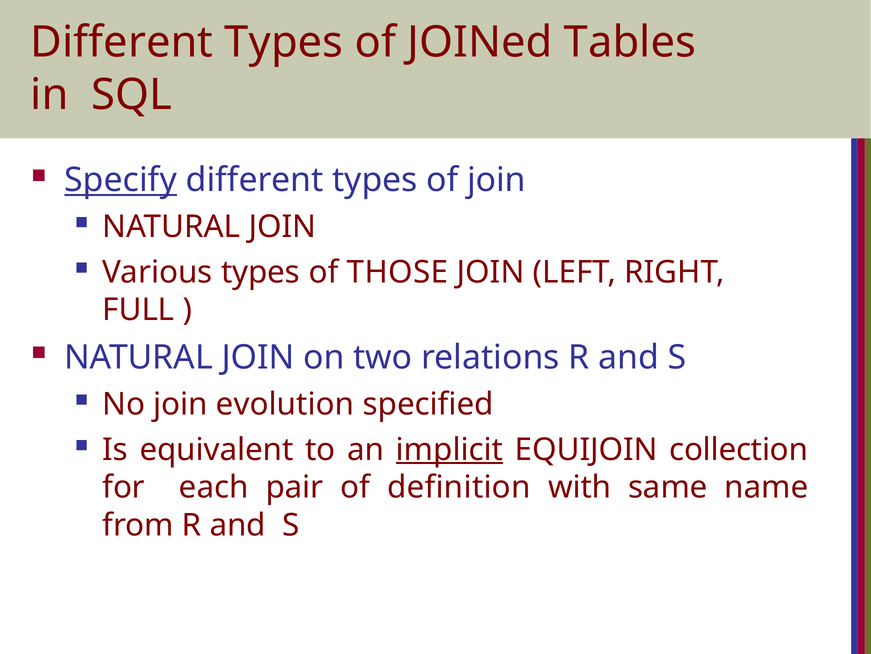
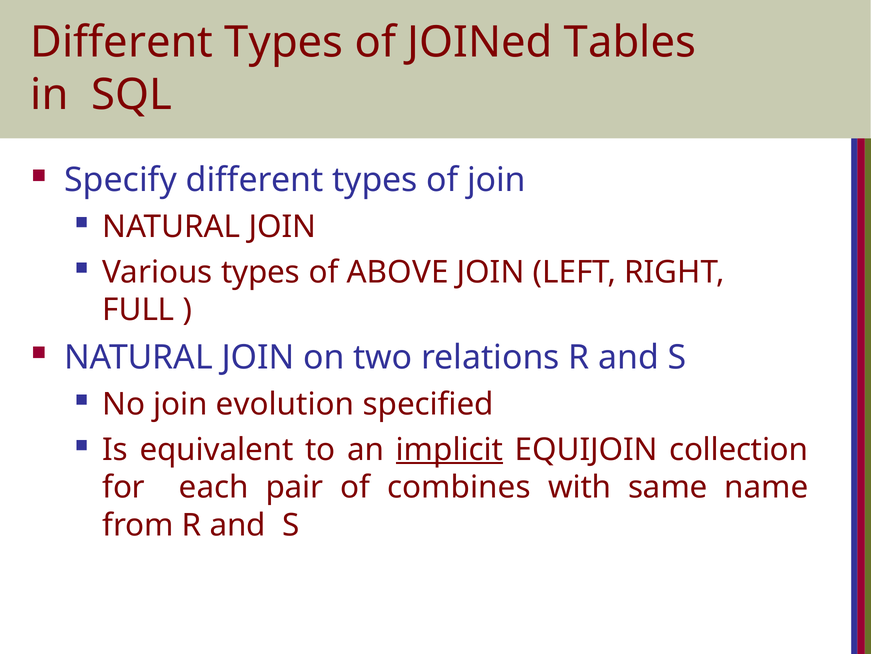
Specify underline: present -> none (121, 180)
THOSE: THOSE -> ABOVE (398, 272)
definition: definition -> combines (459, 487)
